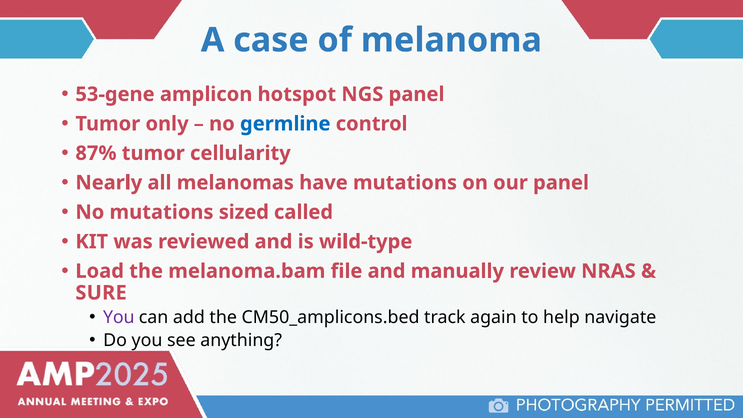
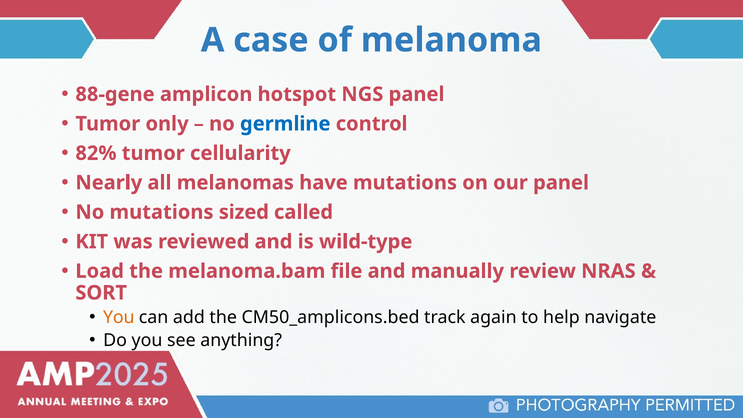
53-gene: 53-gene -> 88-gene (115, 94)
87%: 87% -> 82% (96, 153)
SURE: SURE -> SORT (101, 293)
You colour: purple -> orange (119, 317)
